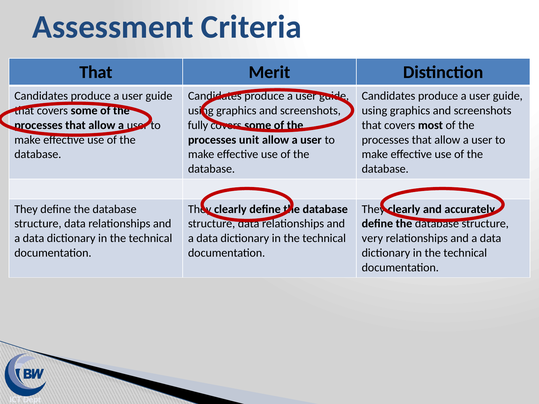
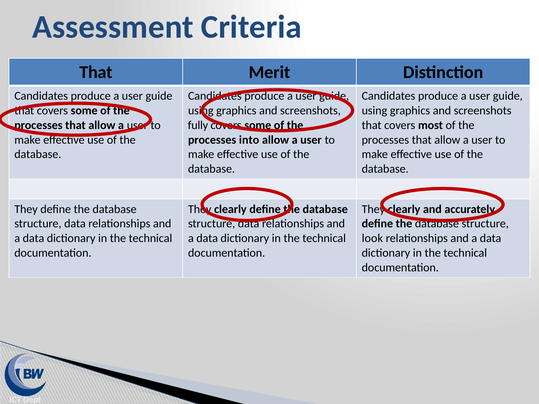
unit: unit -> into (249, 140)
very: very -> look (372, 238)
